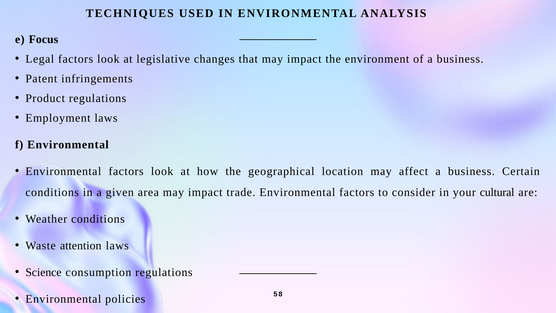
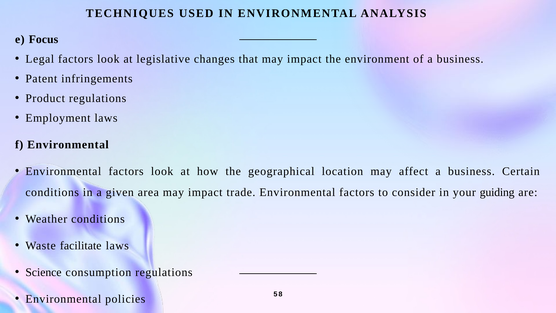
cultural: cultural -> guiding (497, 192)
attention: attention -> facilitate (81, 245)
